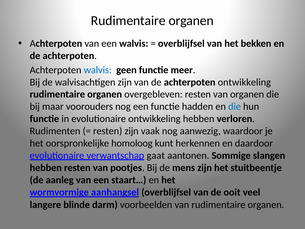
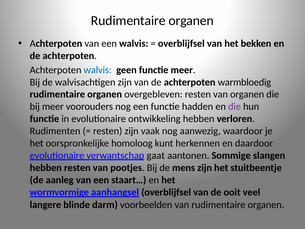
achterpoten ontwikkeling: ontwikkeling -> warmbloedig (244, 82)
bij maar: maar -> meer (53, 106)
die colour: blue -> purple (235, 106)
